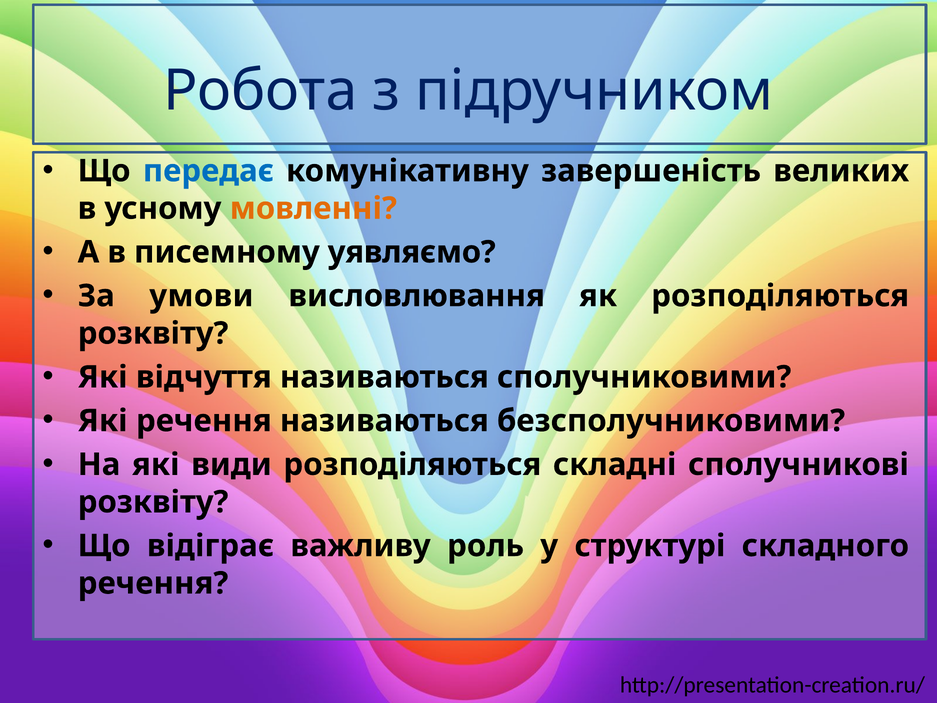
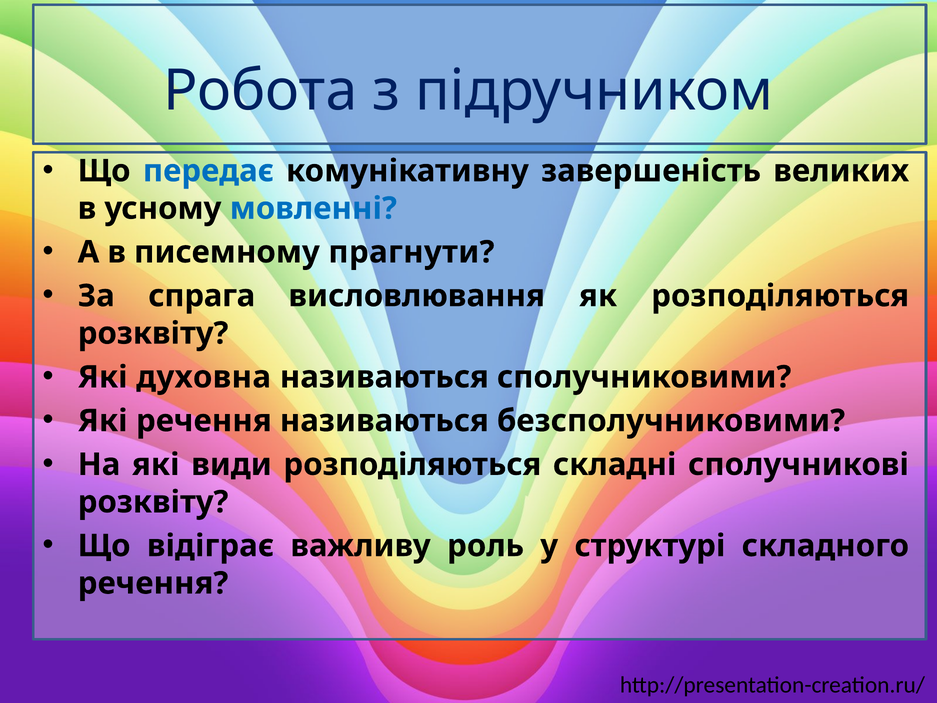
мовленні colour: orange -> blue (313, 208)
уявляємо: уявляємо -> прагнути (411, 252)
умови: умови -> спрага (202, 296)
відчуття: відчуття -> духовна (204, 377)
